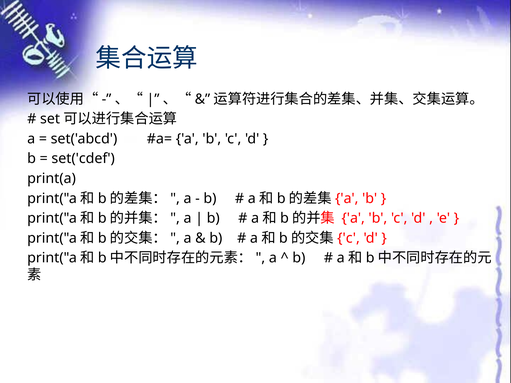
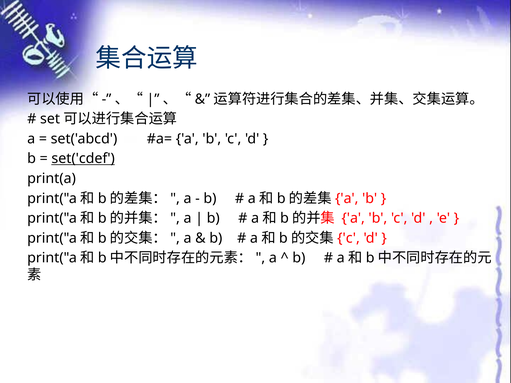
set('cdef underline: none -> present (83, 159)
